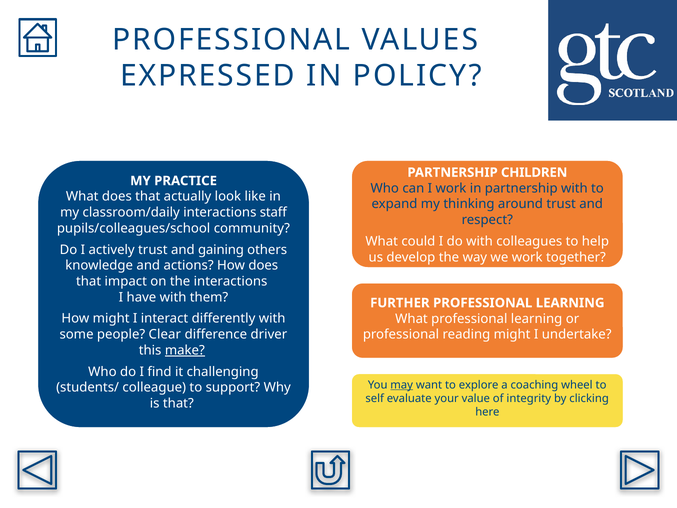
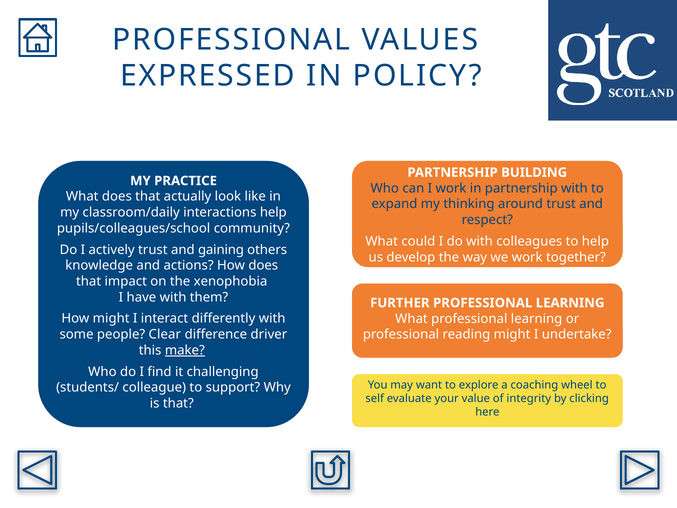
CHILDREN: CHILDREN -> BUILDING (534, 172)
interactions staff: staff -> help (273, 212)
the interactions: interactions -> xenophobia (231, 281)
may underline: present -> none (402, 385)
